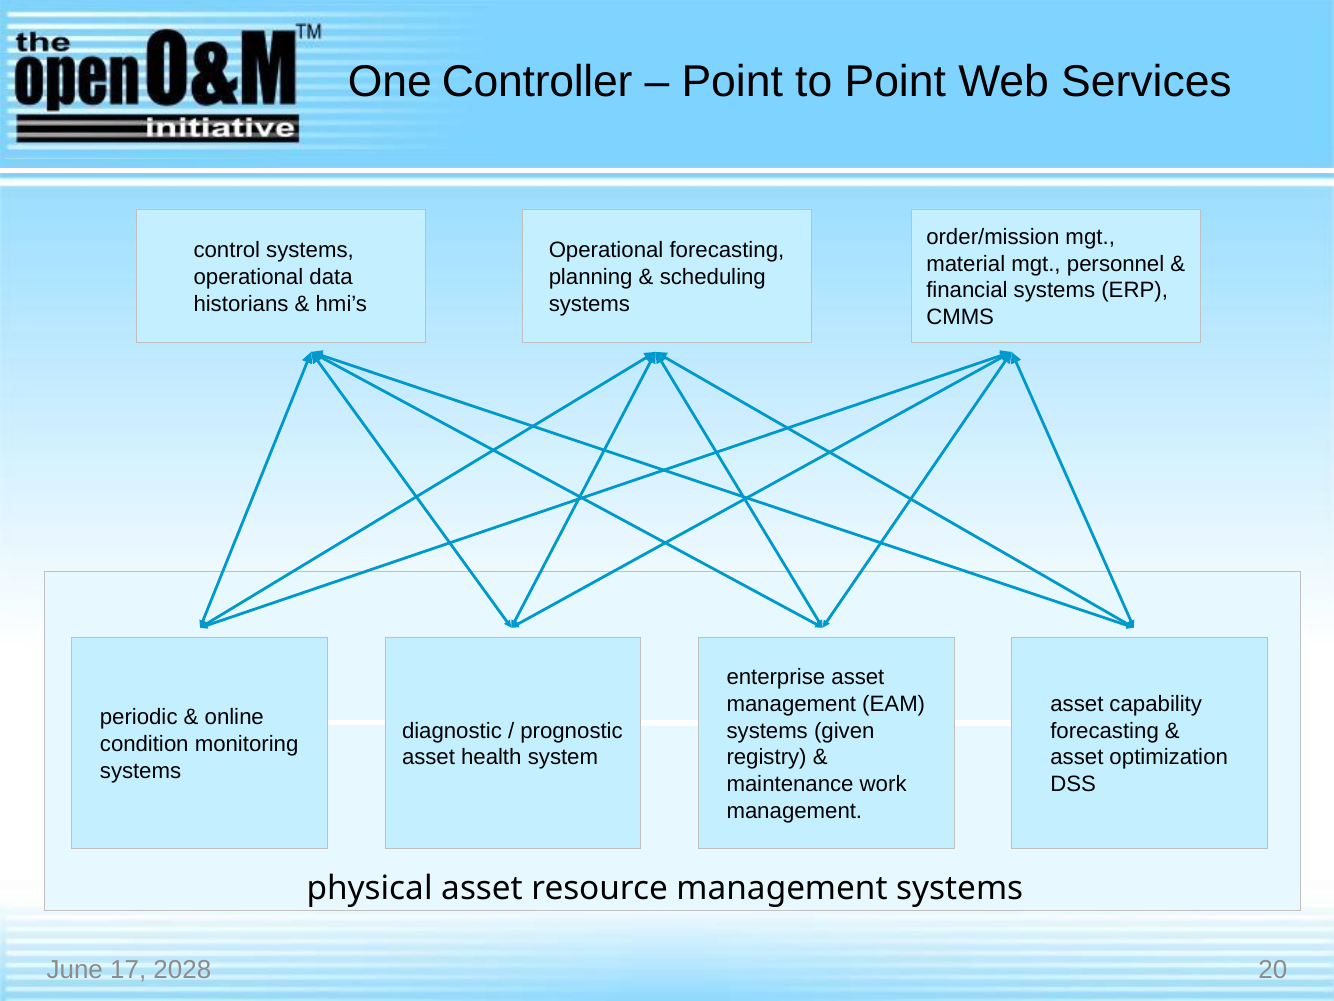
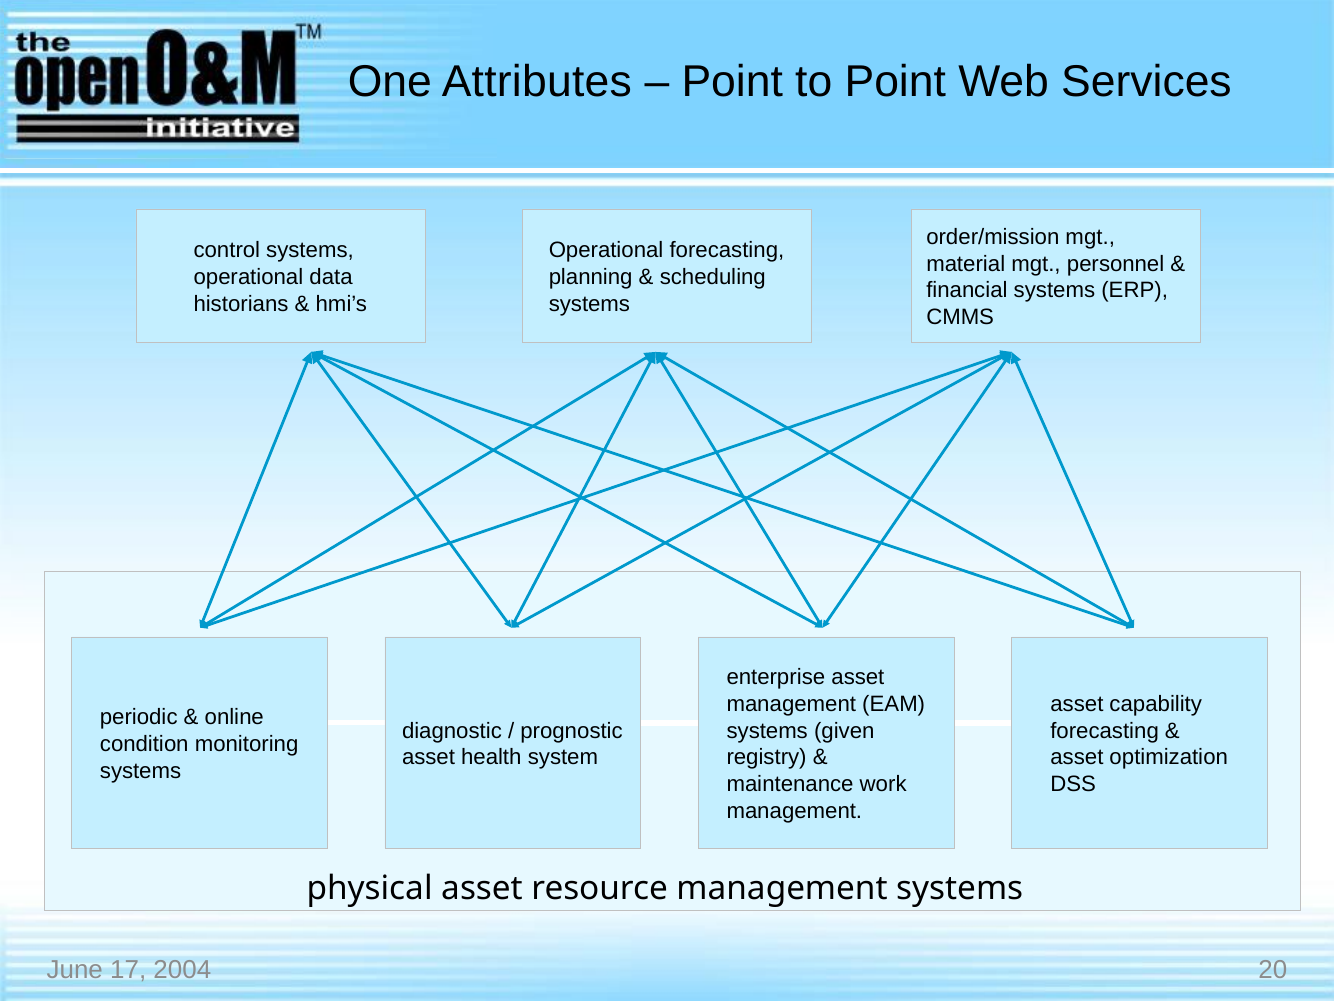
Controller: Controller -> Attributes (537, 82)
2028: 2028 -> 2004 (182, 969)
